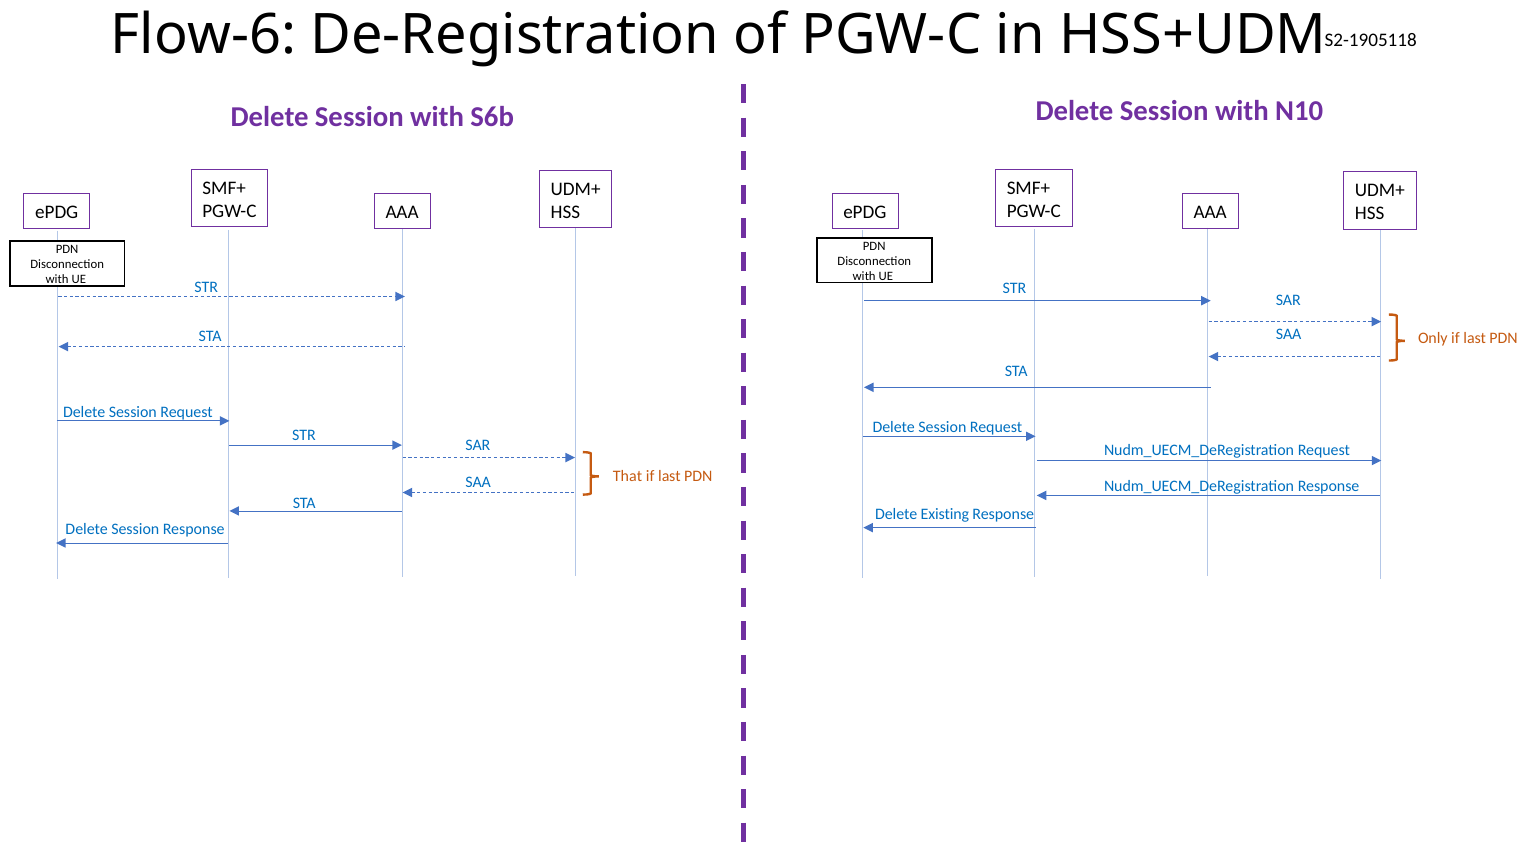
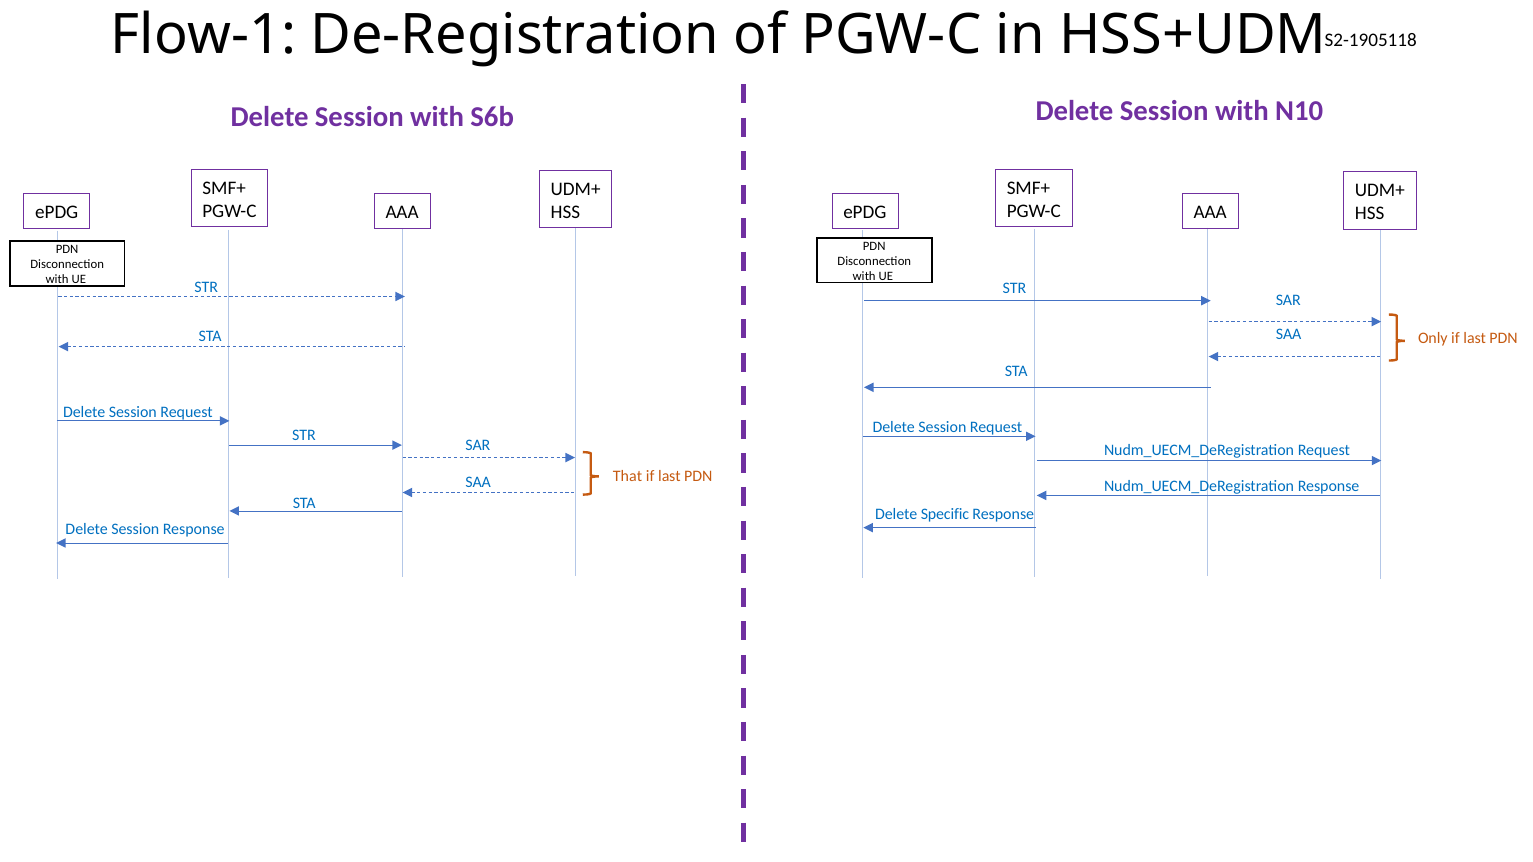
Flow-6: Flow-6 -> Flow-1 (204, 36)
Existing: Existing -> Specific (945, 514)
